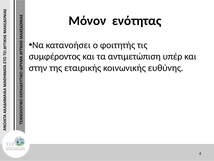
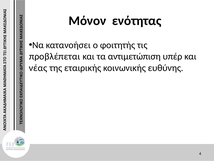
συμφέροντος: συμφέροντος -> προβλέπεται (55, 56)
στην: στην -> νέας (38, 68)
